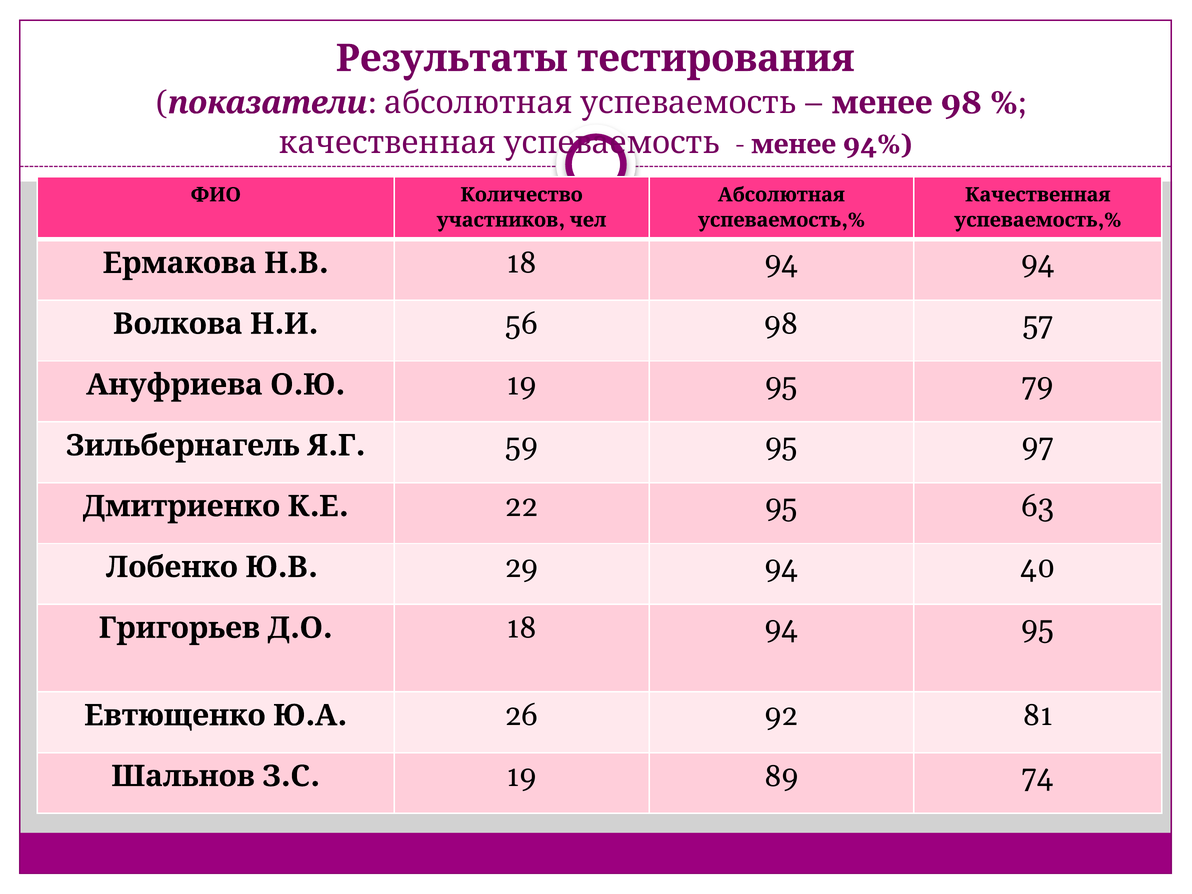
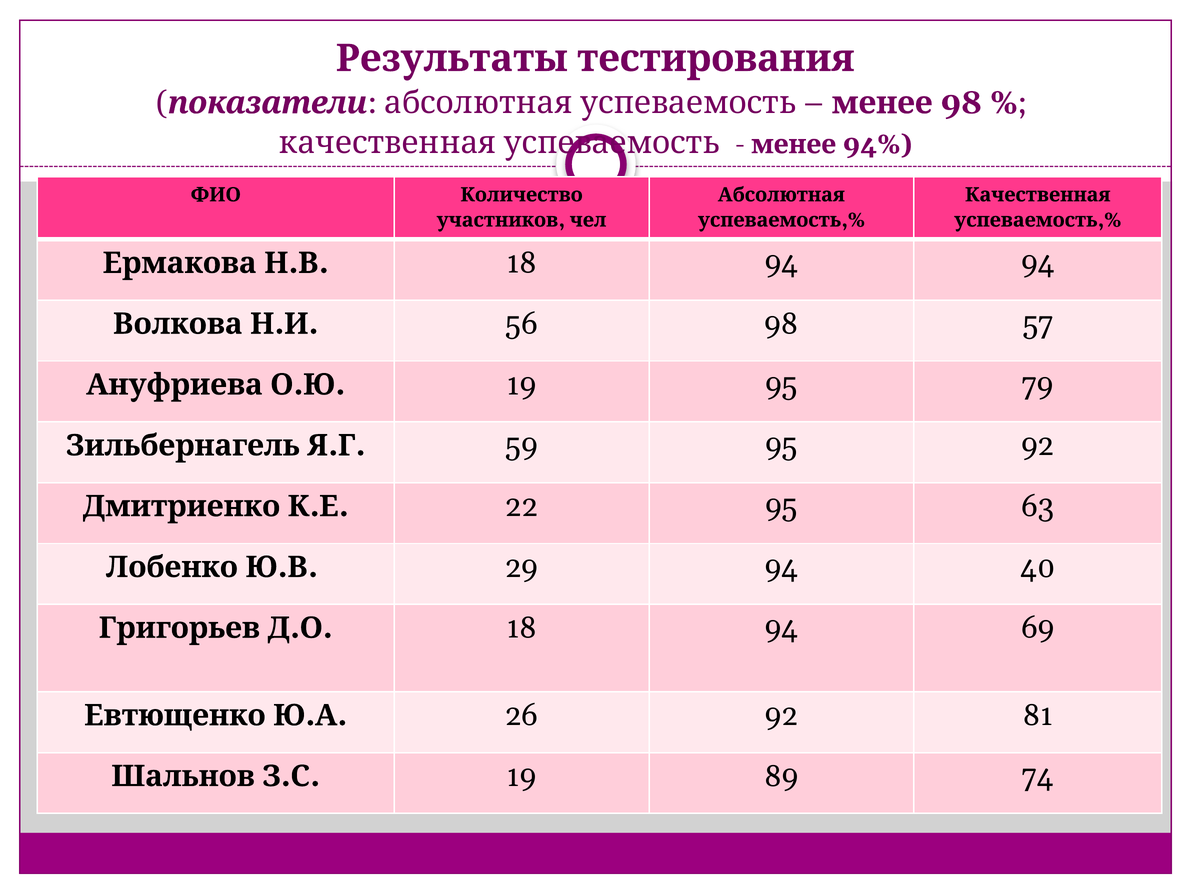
95 97: 97 -> 92 (1038, 446)
94 95: 95 -> 69 (1038, 628)
